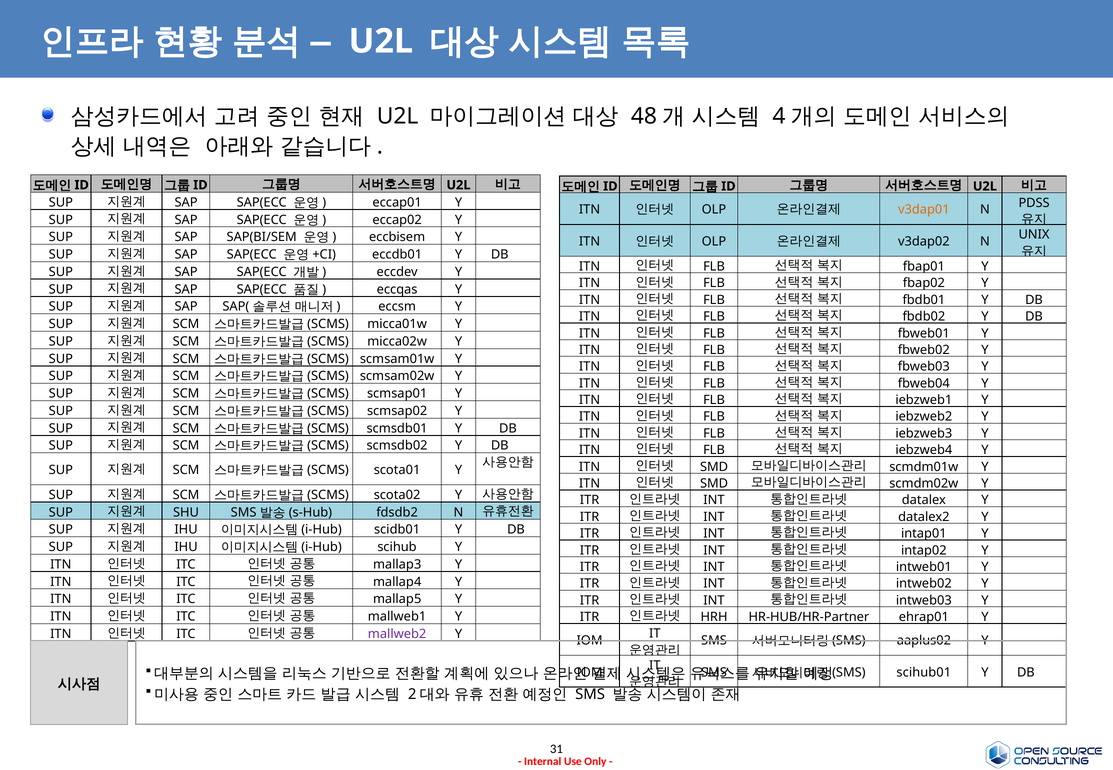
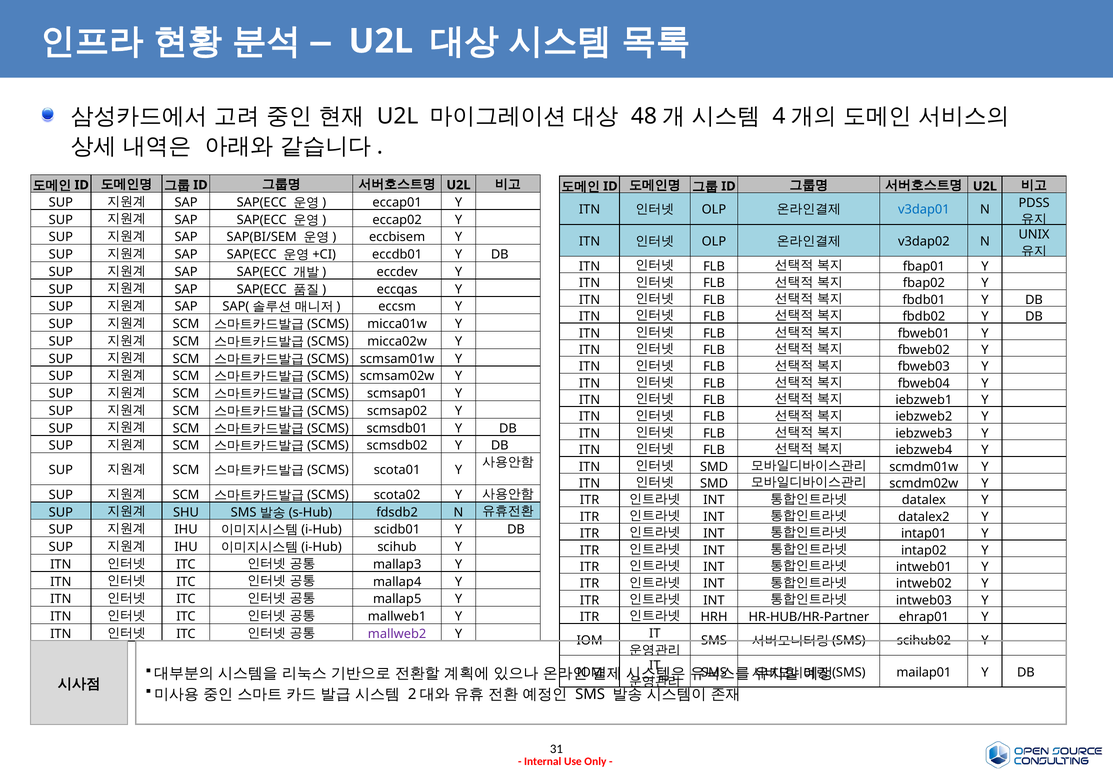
v3dap01 colour: orange -> blue (924, 210)
aaplus02: aaplus02 -> scihub02 (924, 641)
scihub01: scihub01 -> mailap01 (924, 673)
